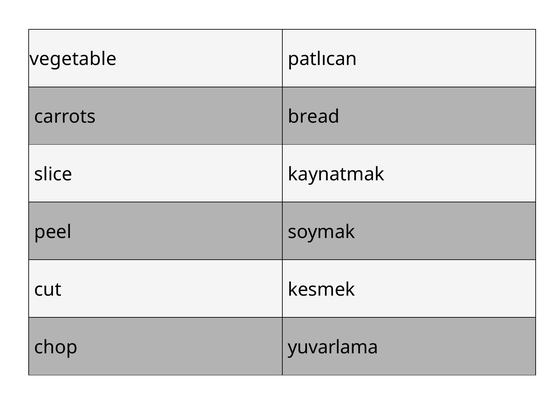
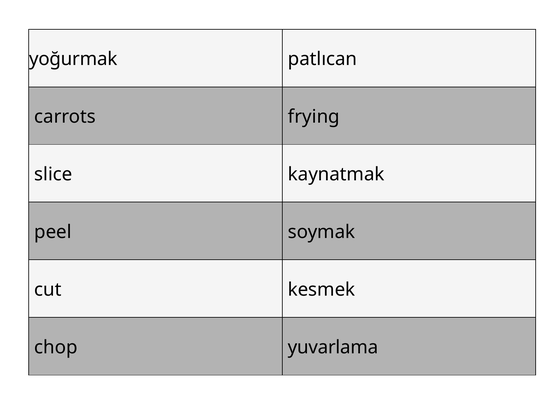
vegetable: vegetable -> yoğurmak (73, 59)
bread: bread -> frying (314, 117)
